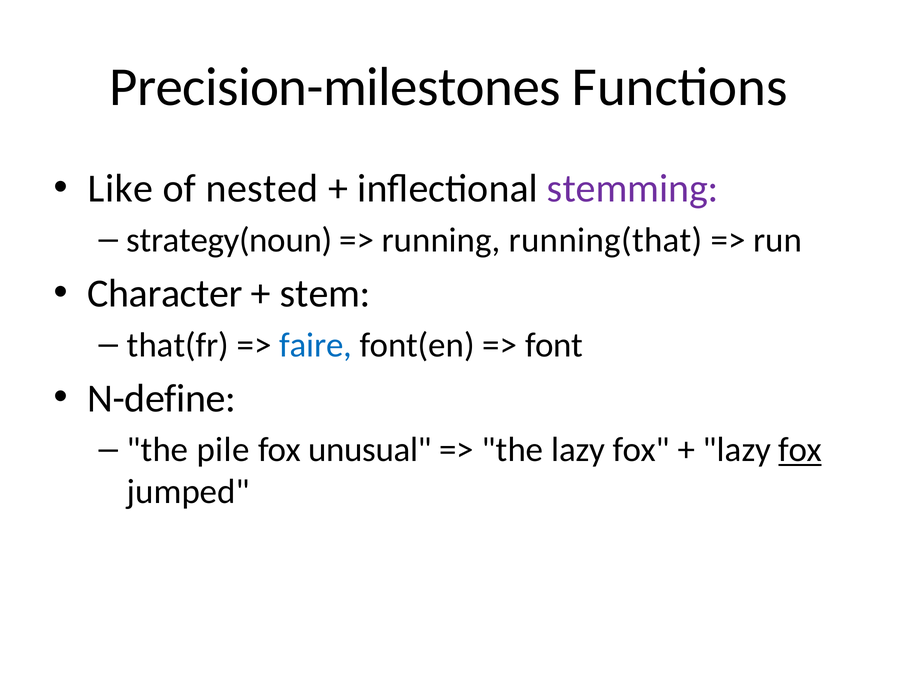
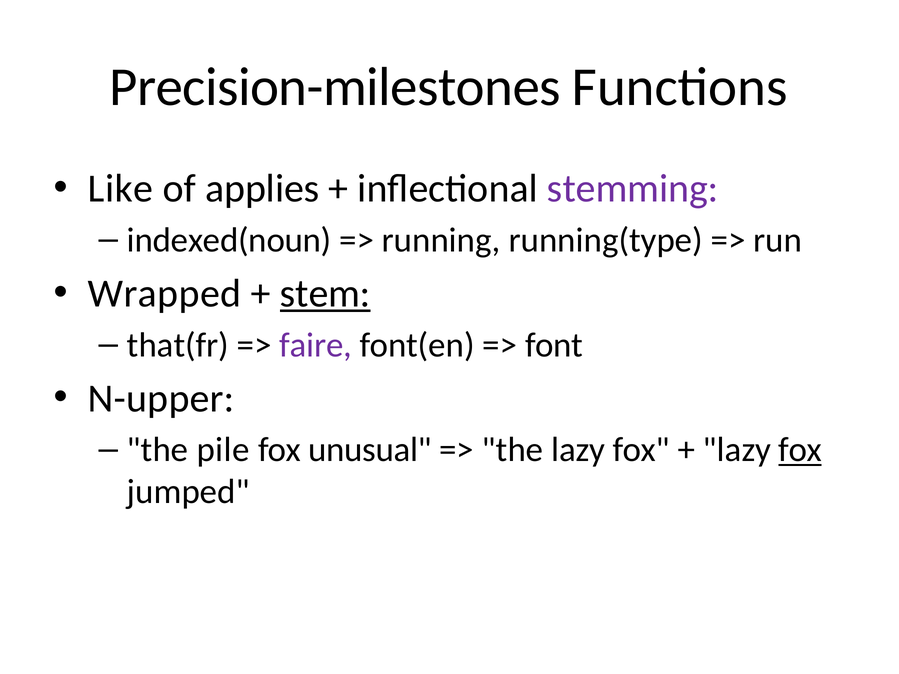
nested: nested -> applies (262, 189)
strategy(noun: strategy(noun -> indexed(noun (229, 240)
running(that: running(that -> running(type (606, 240)
Character: Character -> Wrapped (165, 294)
stem underline: none -> present (325, 294)
faire colour: blue -> purple (316, 345)
N-define: N-define -> N-upper (161, 398)
